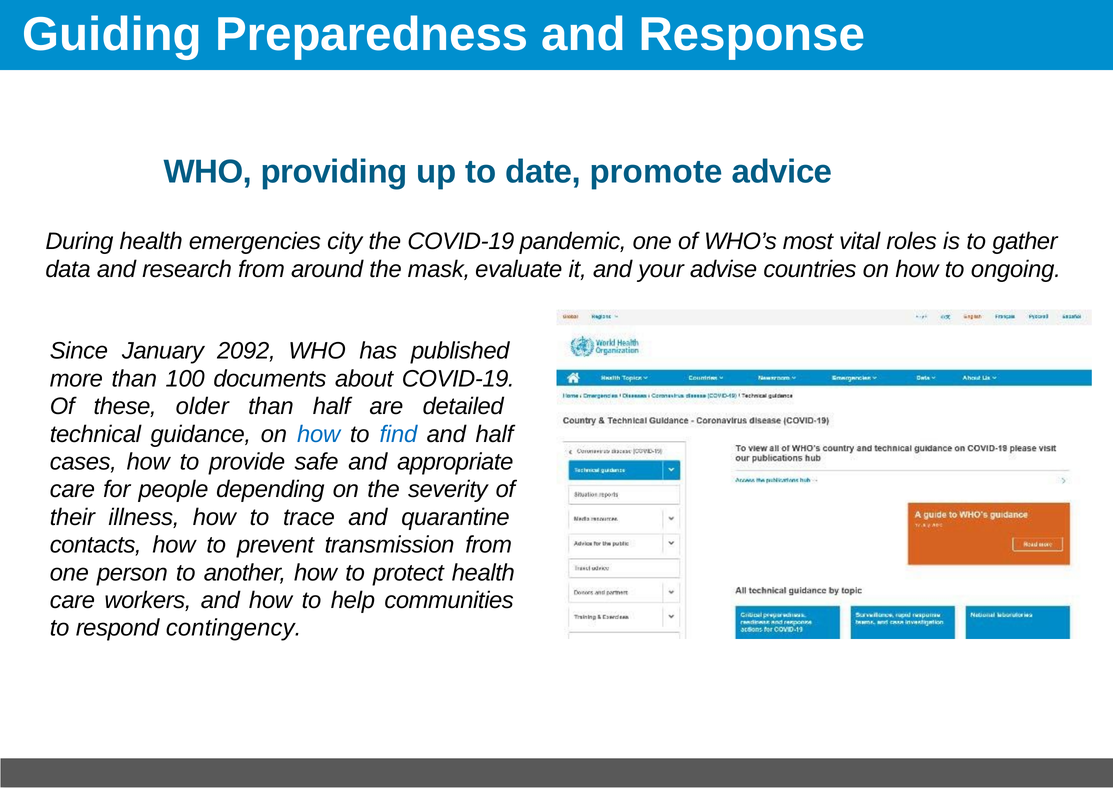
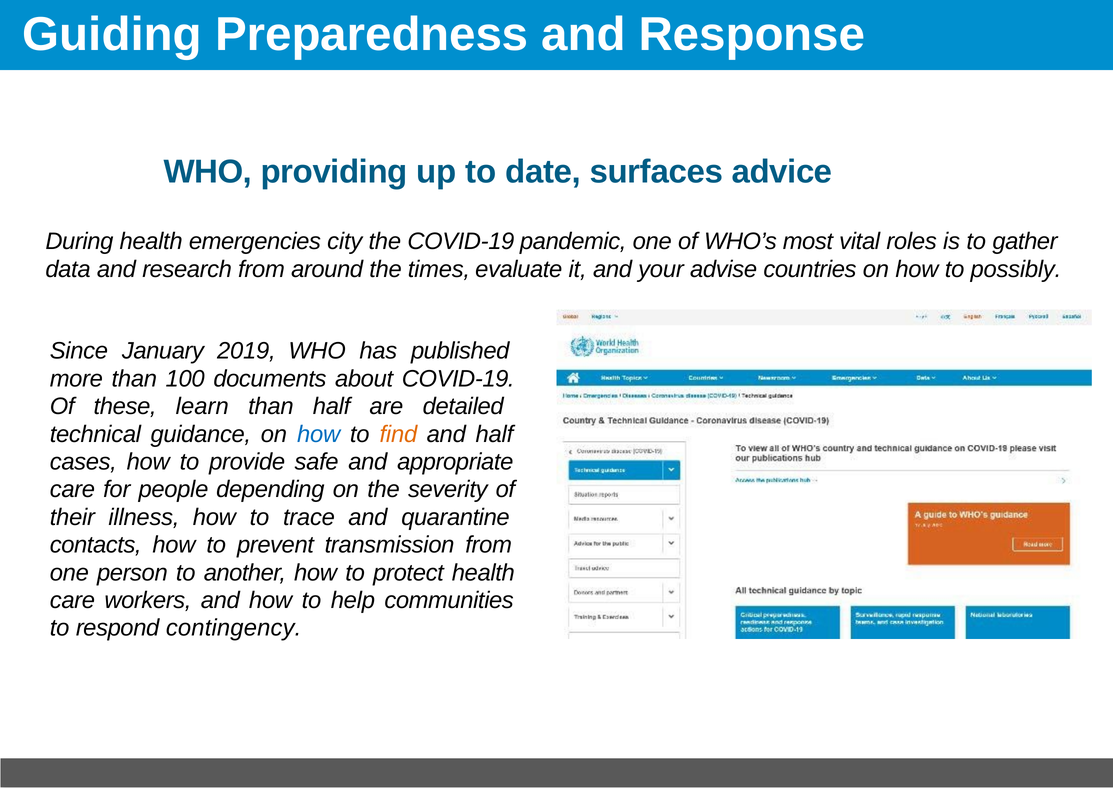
promote: promote -> surfaces (656, 172)
mask: mask -> times (439, 269)
ongoing: ongoing -> possibly (1016, 269)
2092: 2092 -> 2019 (246, 351)
older: older -> learn (202, 406)
find colour: blue -> orange (398, 434)
